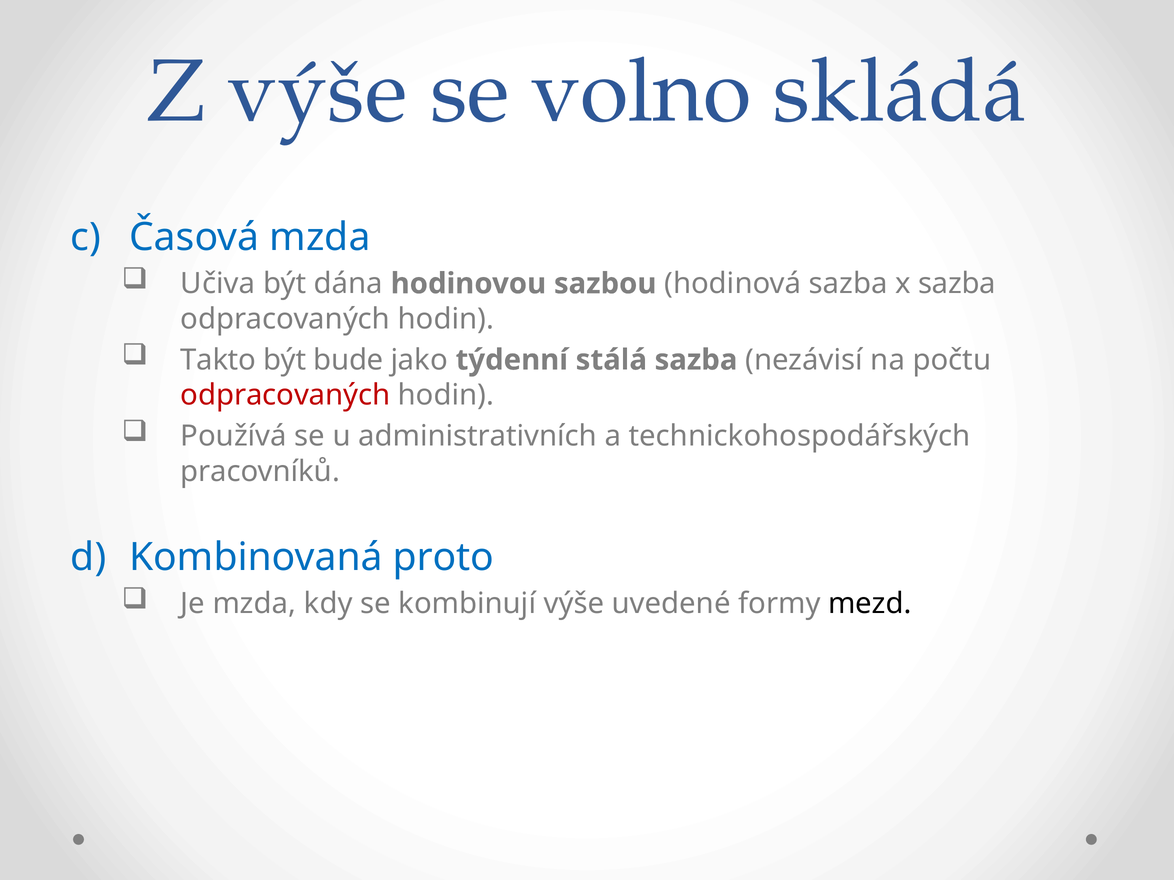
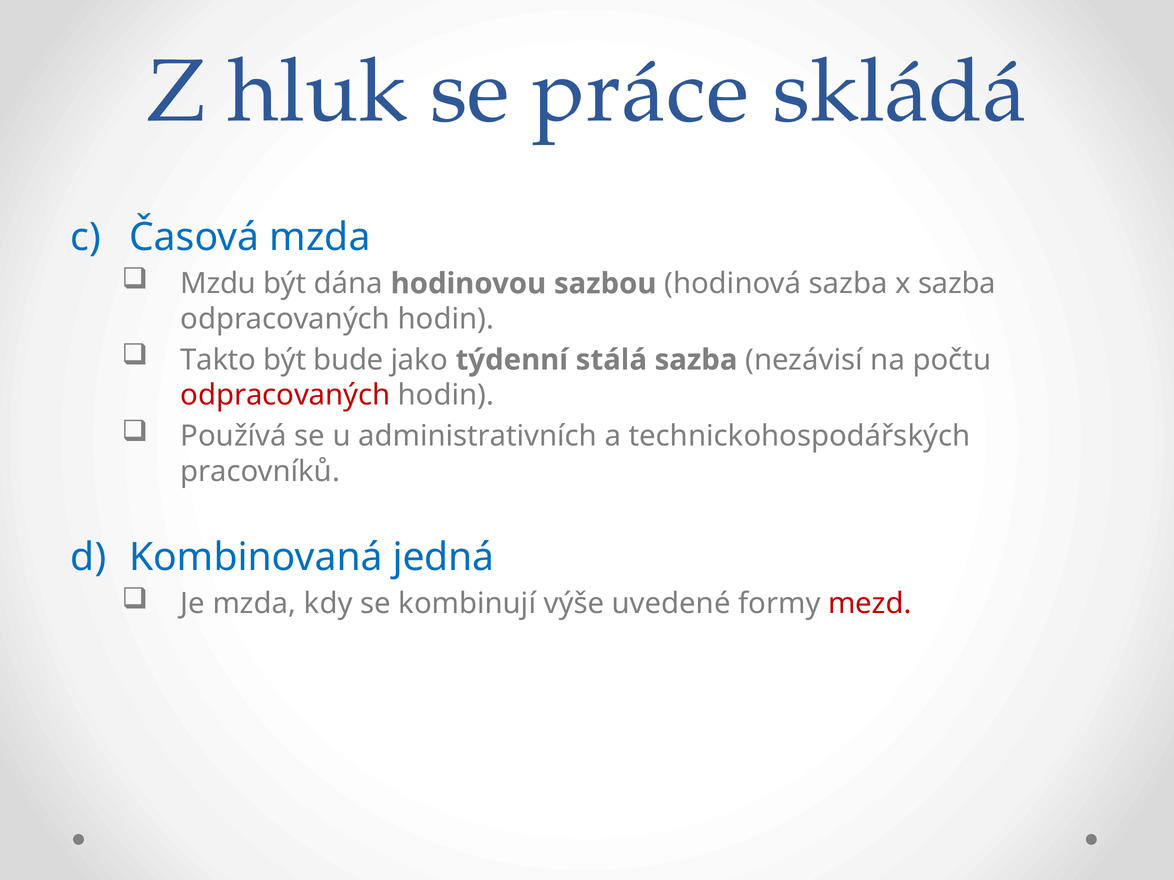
Z výše: výše -> hluk (318, 92)
volno: volno -> práce (641, 92)
Učiva: Učiva -> Mzdu (218, 284)
proto: proto -> jedná (443, 558)
mezd colour: black -> red (870, 604)
